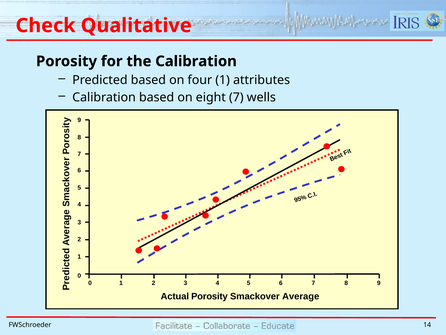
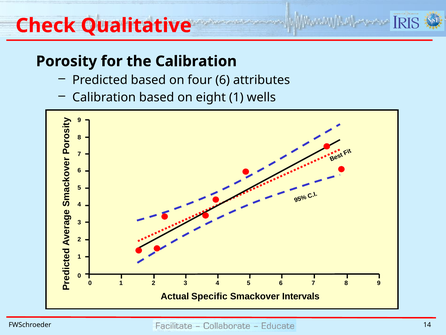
four 1: 1 -> 6 (223, 80)
eight 7: 7 -> 1 (236, 97)
Actual Porosity: Porosity -> Specific (209, 296)
Average: Average -> Intervals (301, 296)
